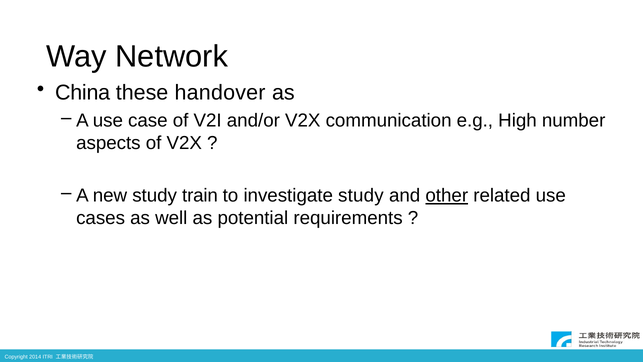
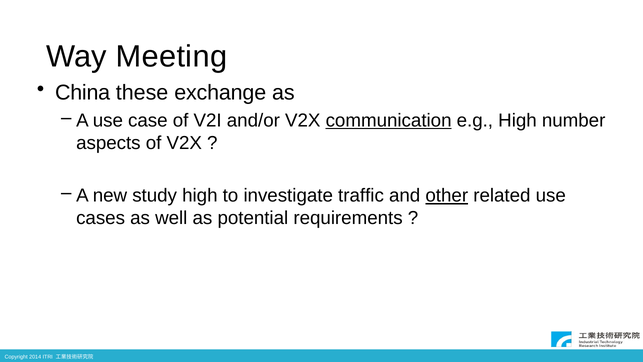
Network: Network -> Meeting (172, 56)
handover: handover -> exchange (220, 93)
communication underline: none -> present (389, 120)
study train: train -> high (200, 195)
investigate study: study -> traffic (361, 195)
